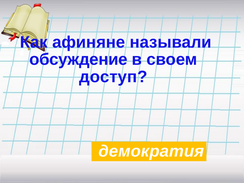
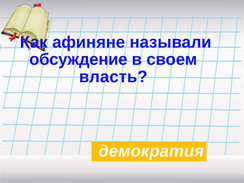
доступ: доступ -> власть (113, 77)
